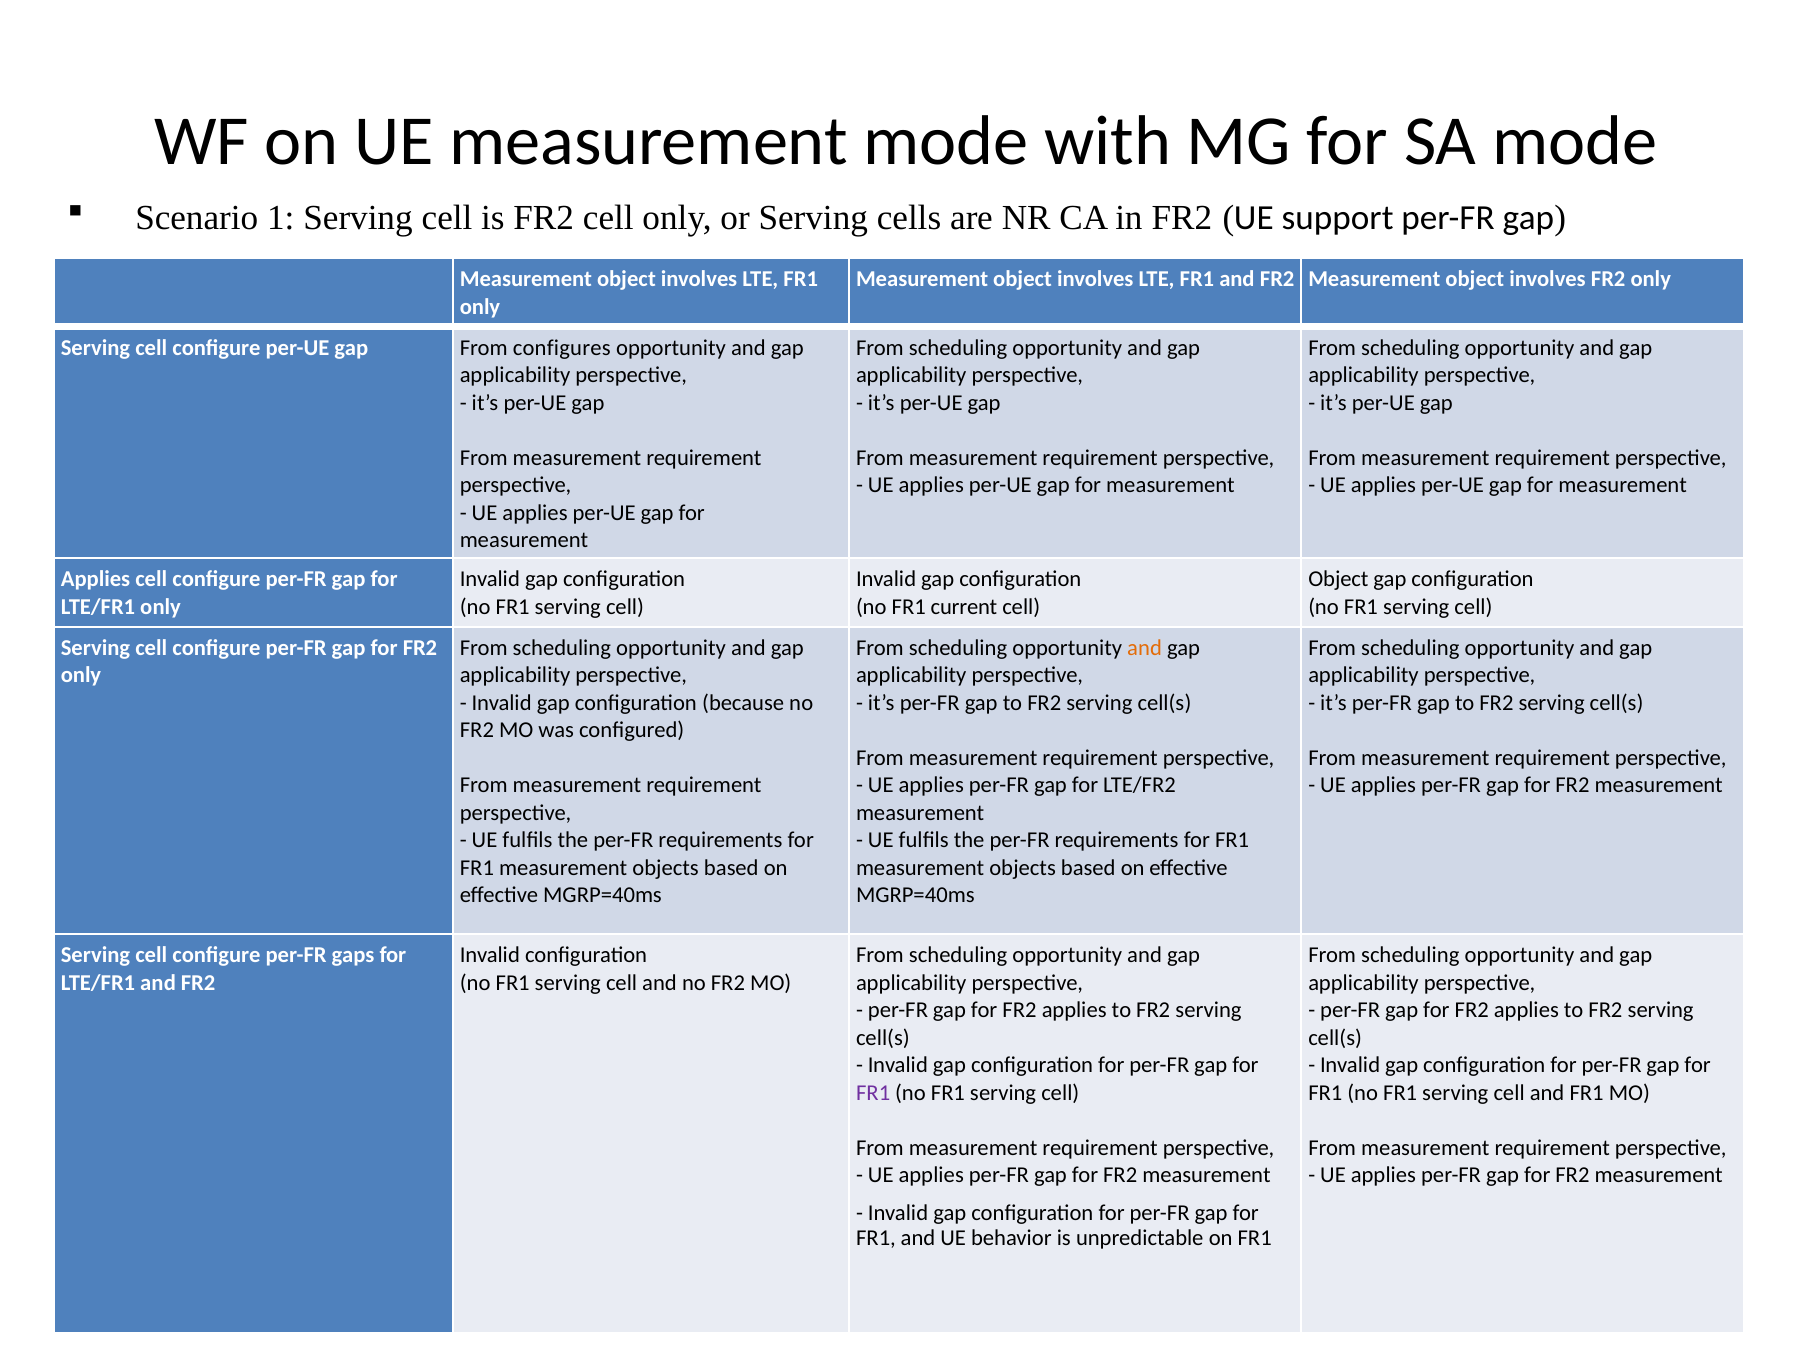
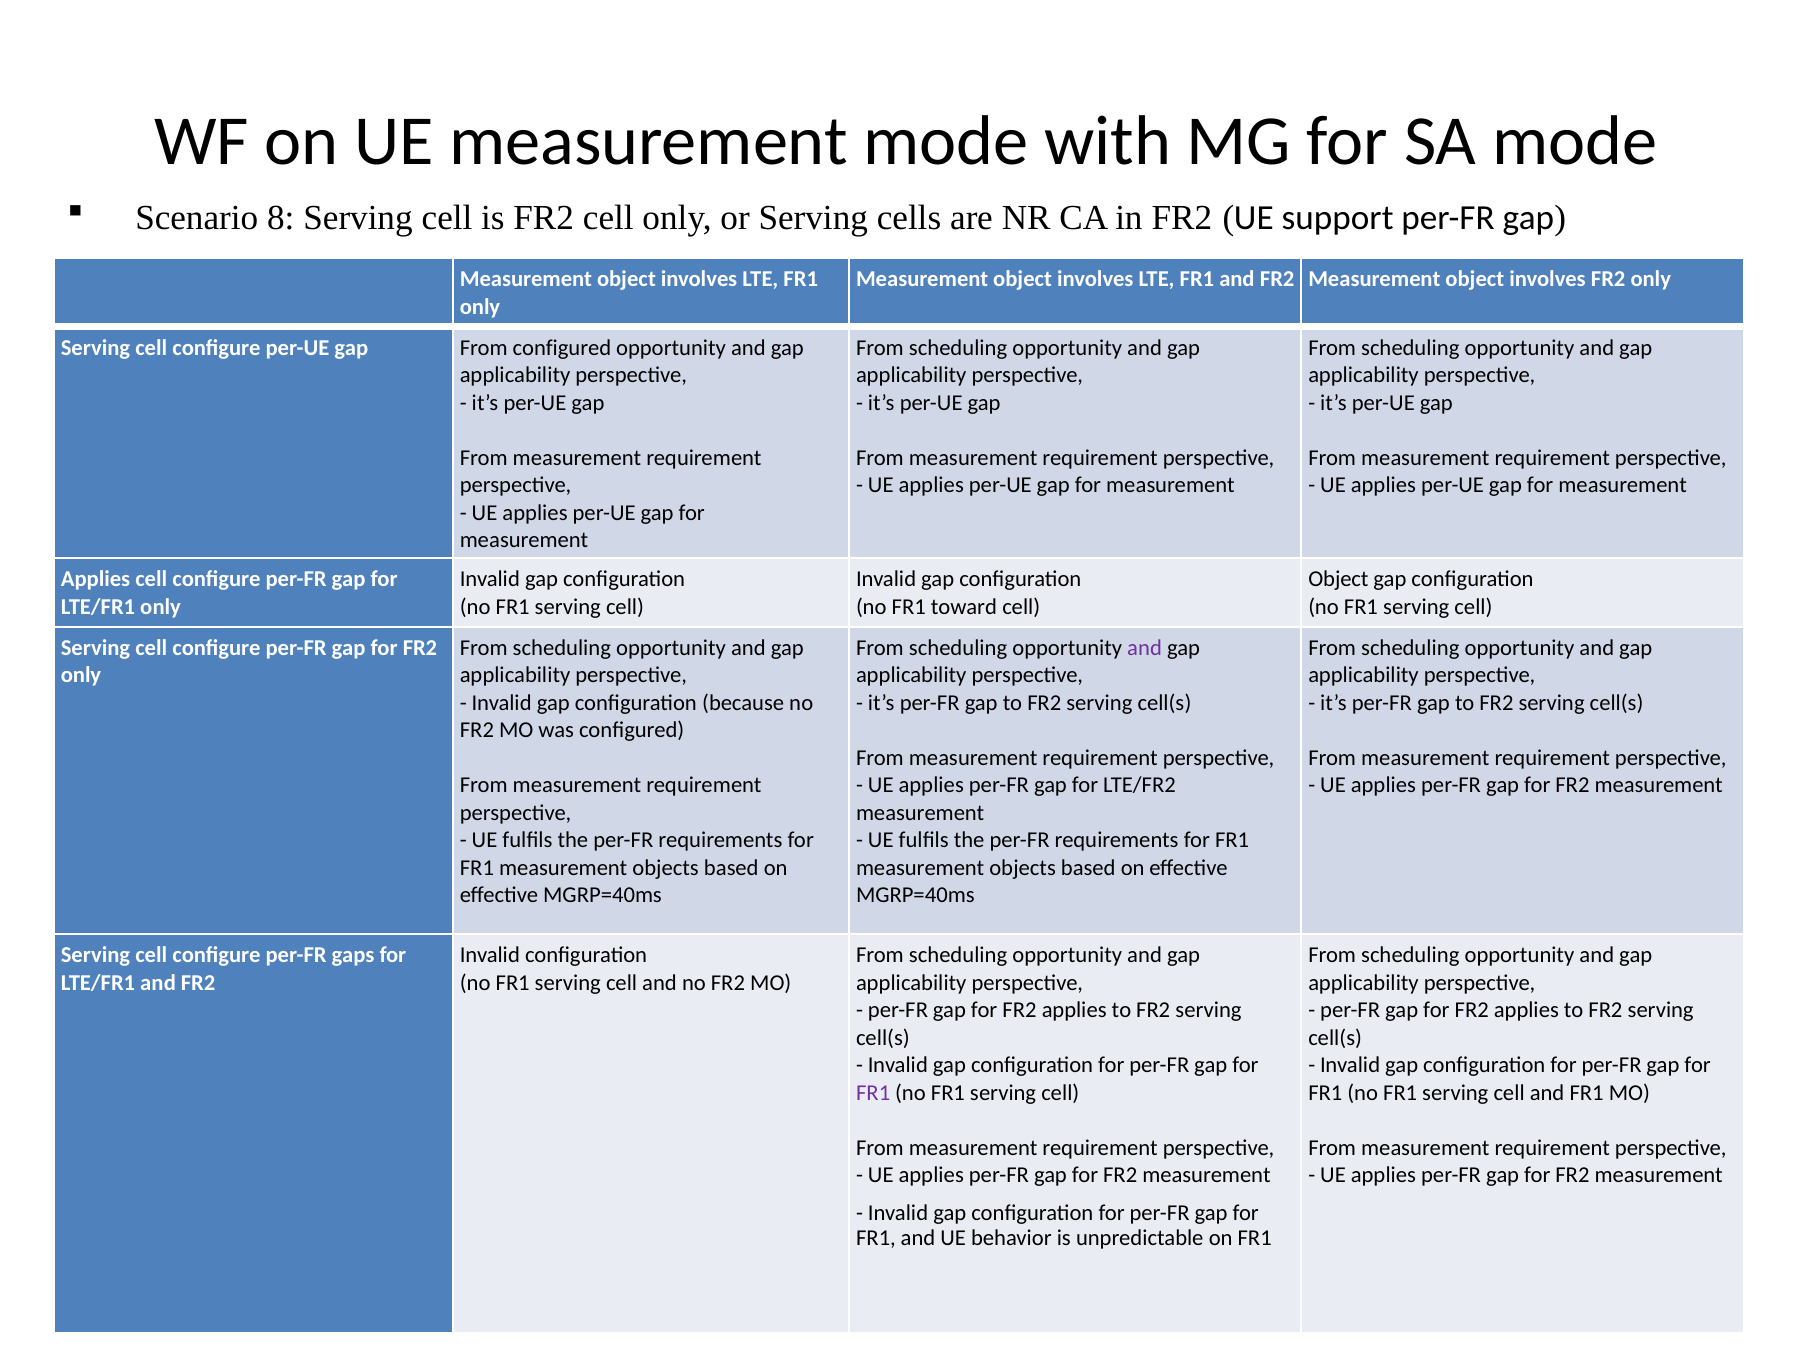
1: 1 -> 8 (281, 218)
From configures: configures -> configured (562, 348)
current: current -> toward (964, 607)
and colour: orange -> purple (1145, 648)
